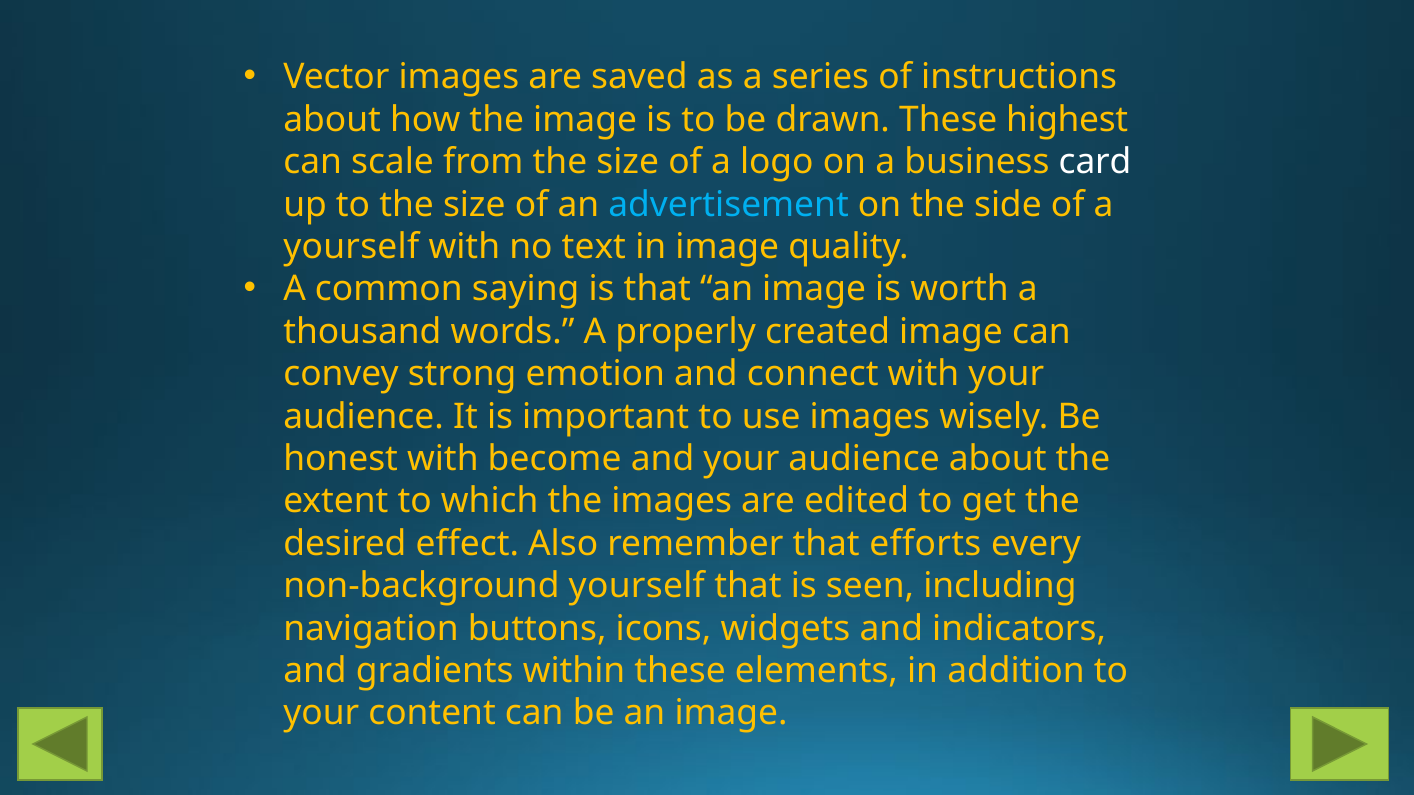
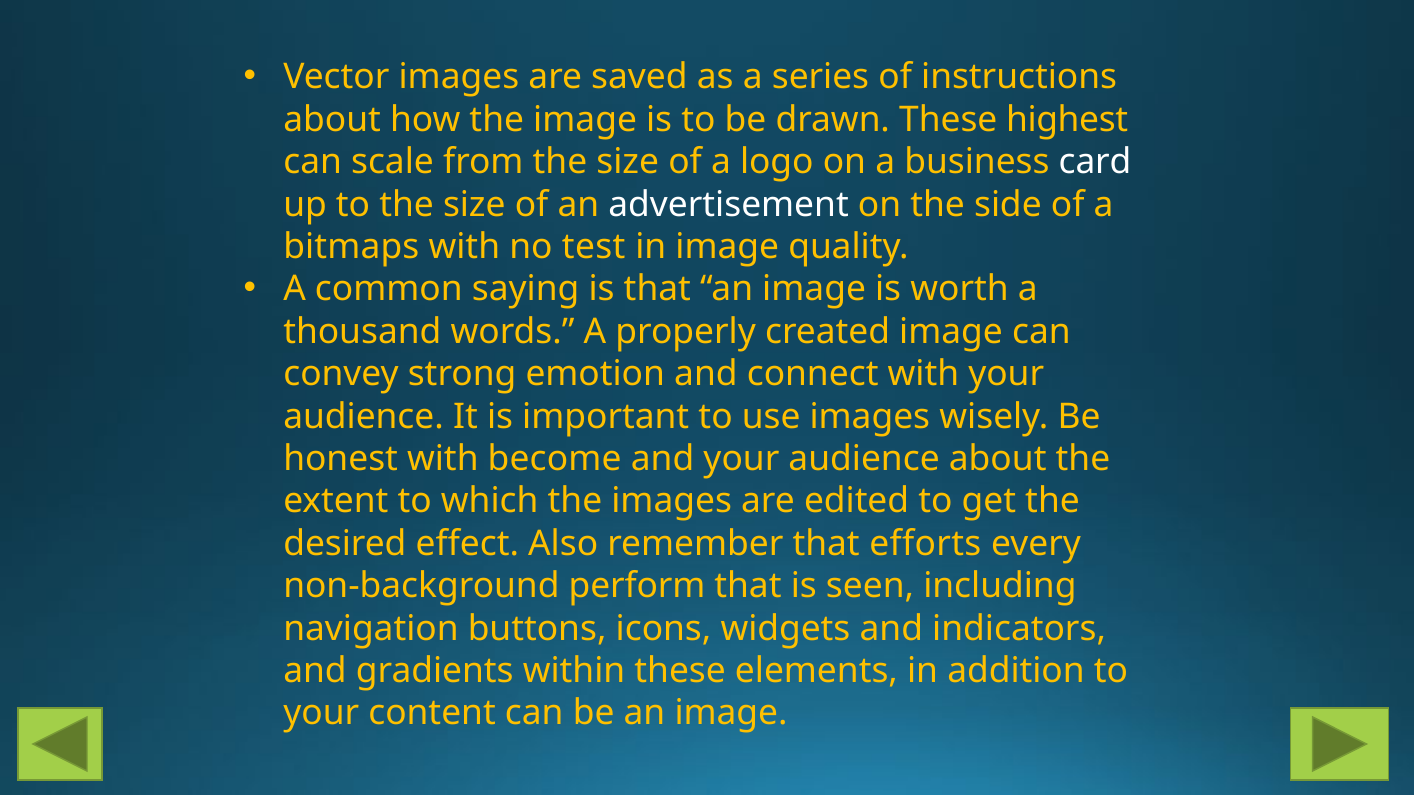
advertisement colour: light blue -> white (729, 204)
yourself: yourself -> bitmaps (351, 247)
text: text -> test (594, 247)
non-background yourself: yourself -> perform (637, 586)
